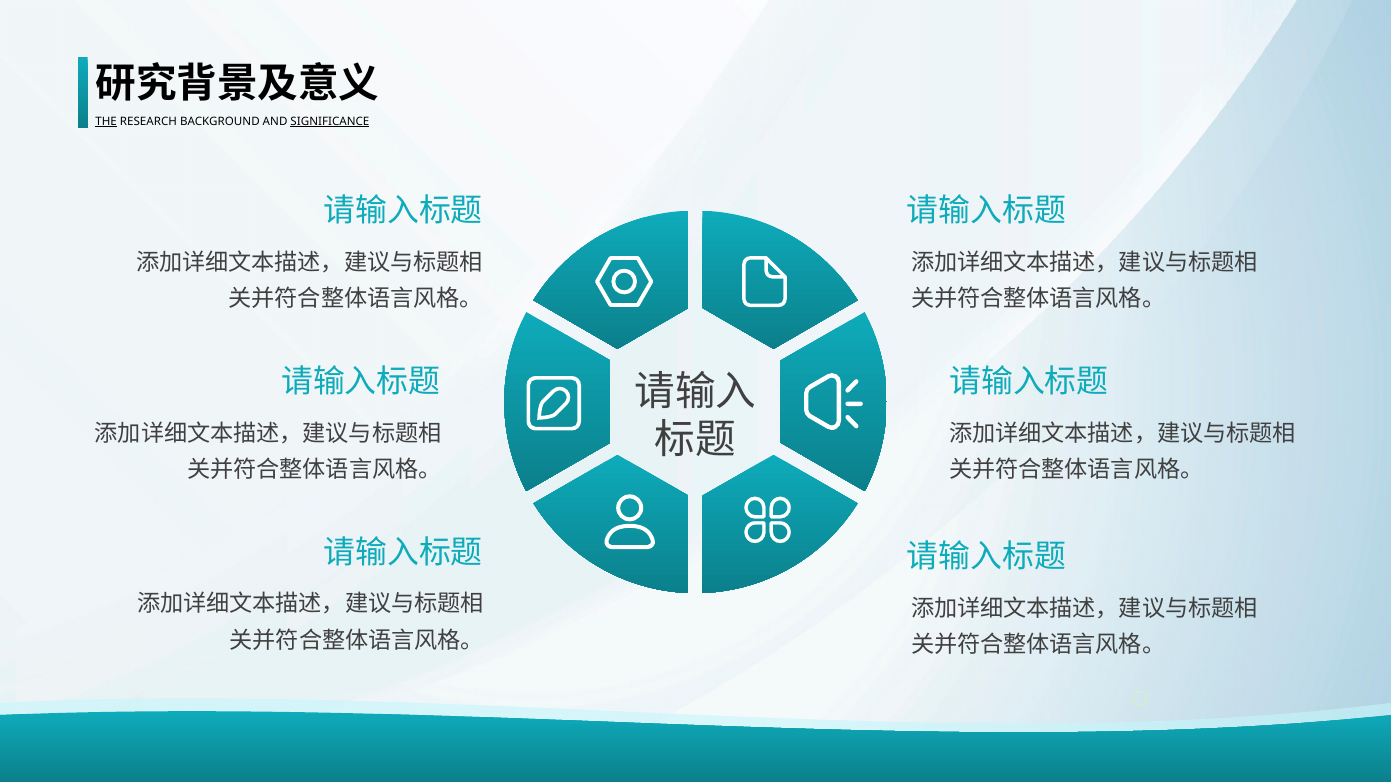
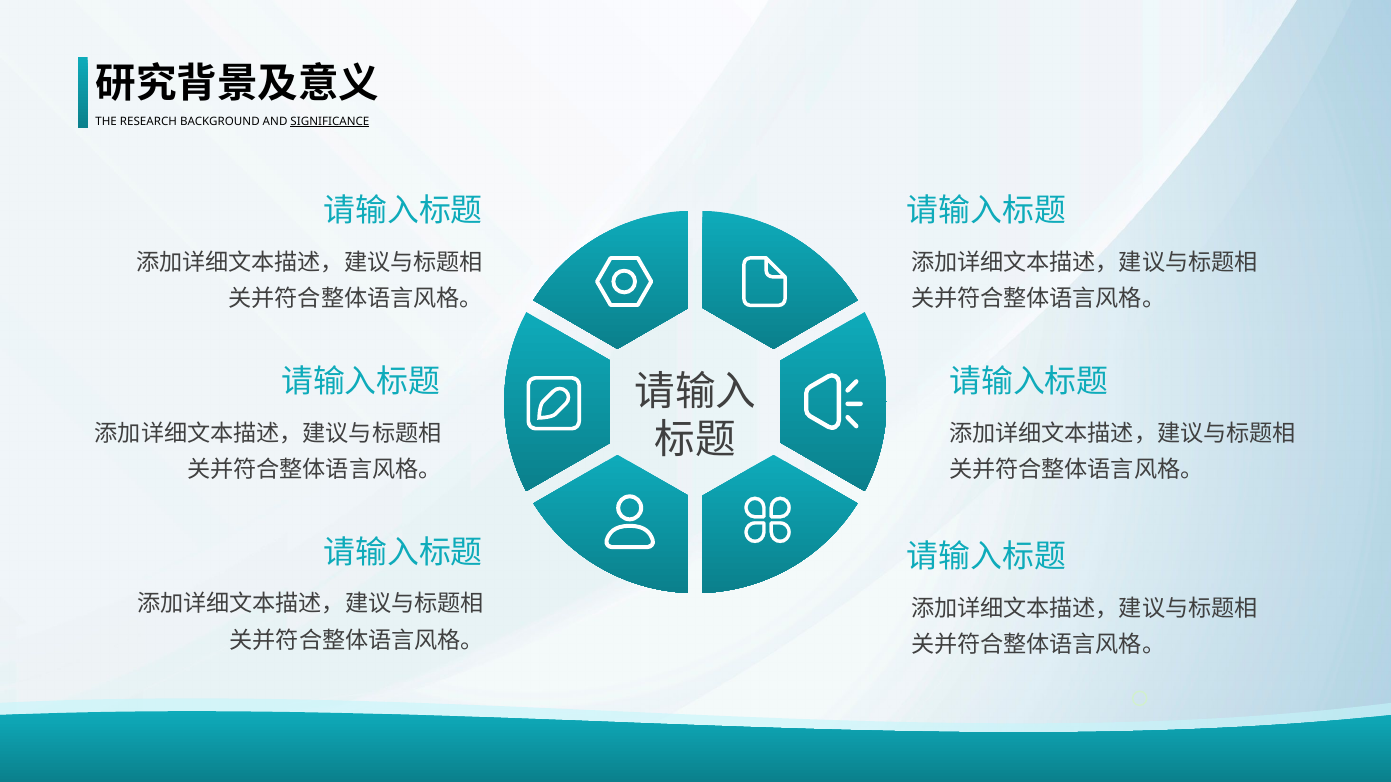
THE underline: present -> none (106, 122)
